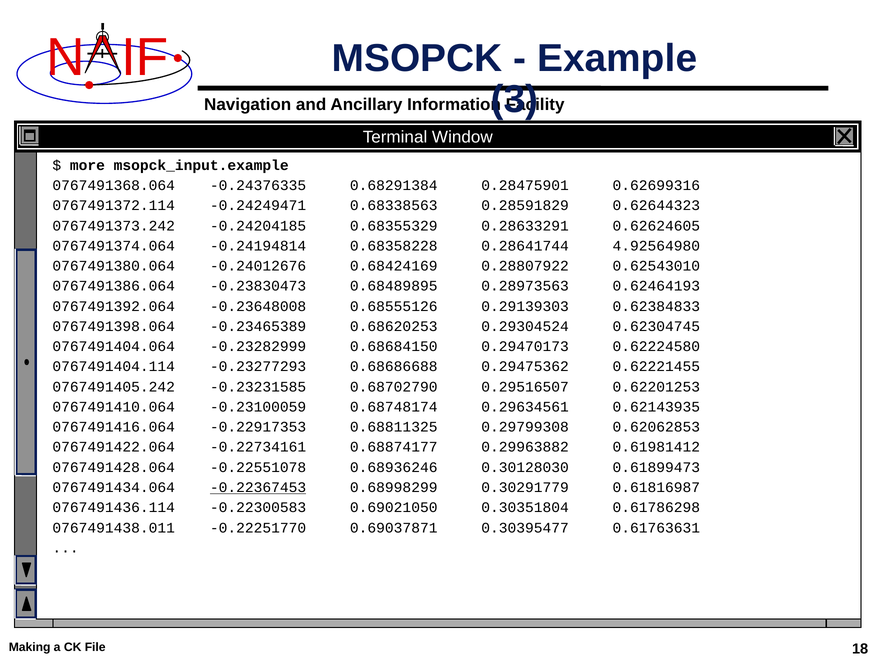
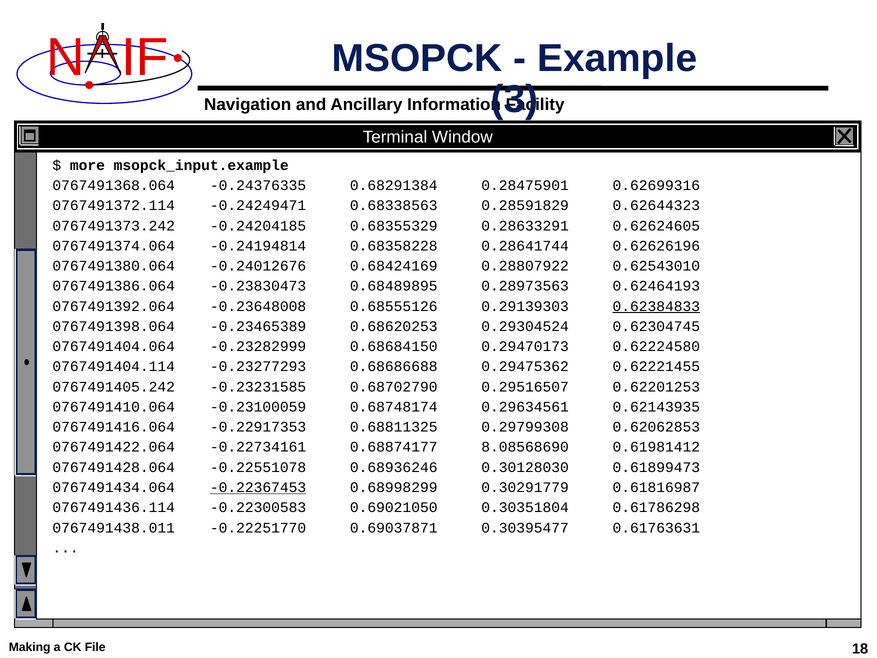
4.92564980: 4.92564980 -> 0.62626196 (656, 246)
0.62384833 underline: none -> present (656, 306)
0.29963882: 0.29963882 -> 8.08568690 (525, 447)
